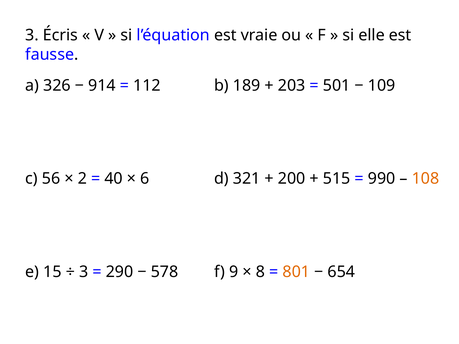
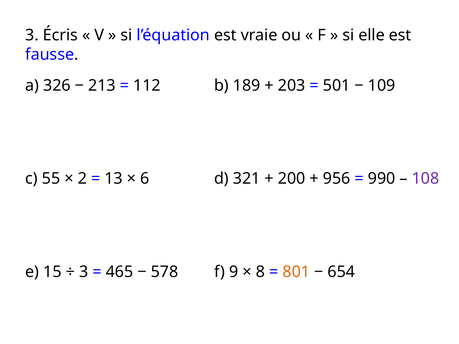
914: 914 -> 213 (102, 86)
56: 56 -> 55 (51, 179)
40: 40 -> 13 (114, 179)
515: 515 -> 956 (337, 179)
108 colour: orange -> purple (426, 179)
290: 290 -> 465 (120, 272)
